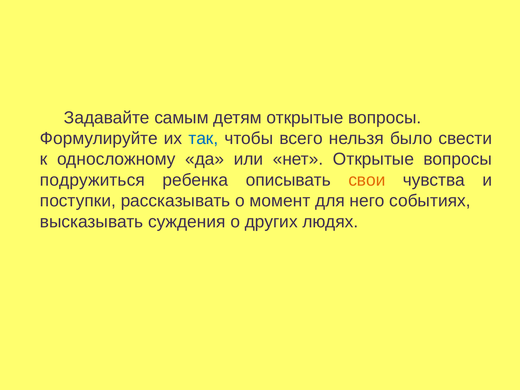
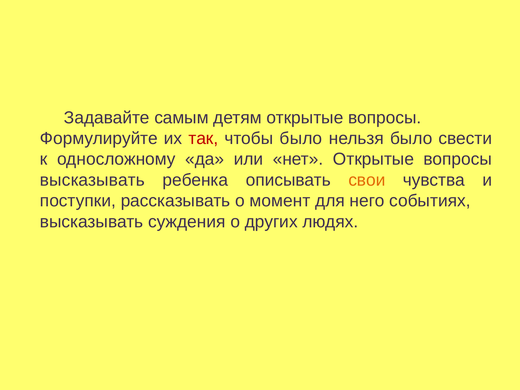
так colour: blue -> red (203, 138)
чтобы всего: всего -> было (301, 138)
подружиться: подружиться -> высказывать (92, 180)
